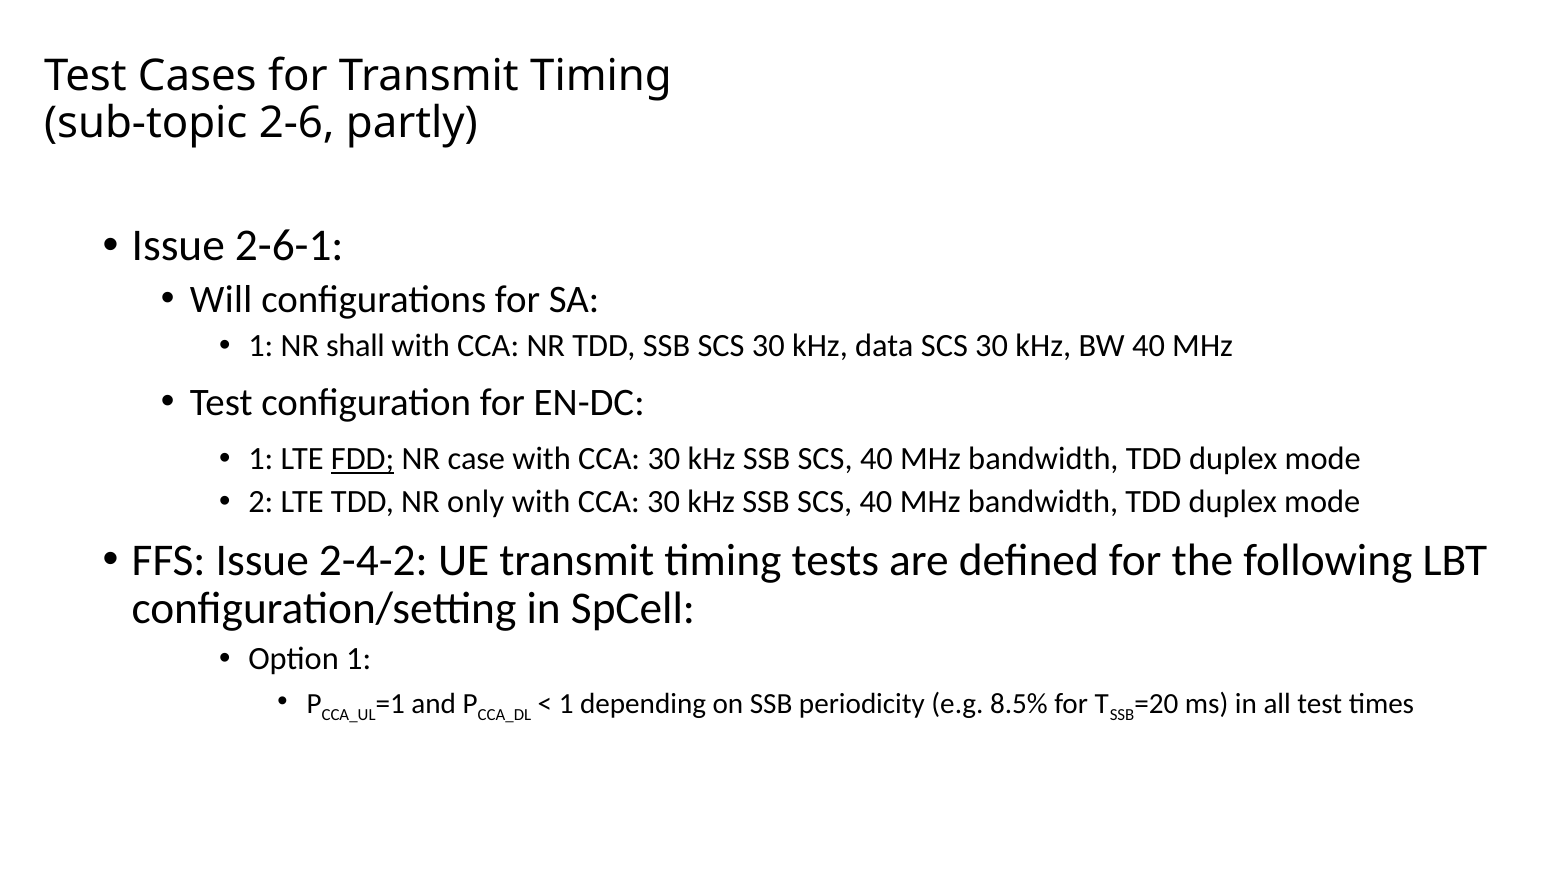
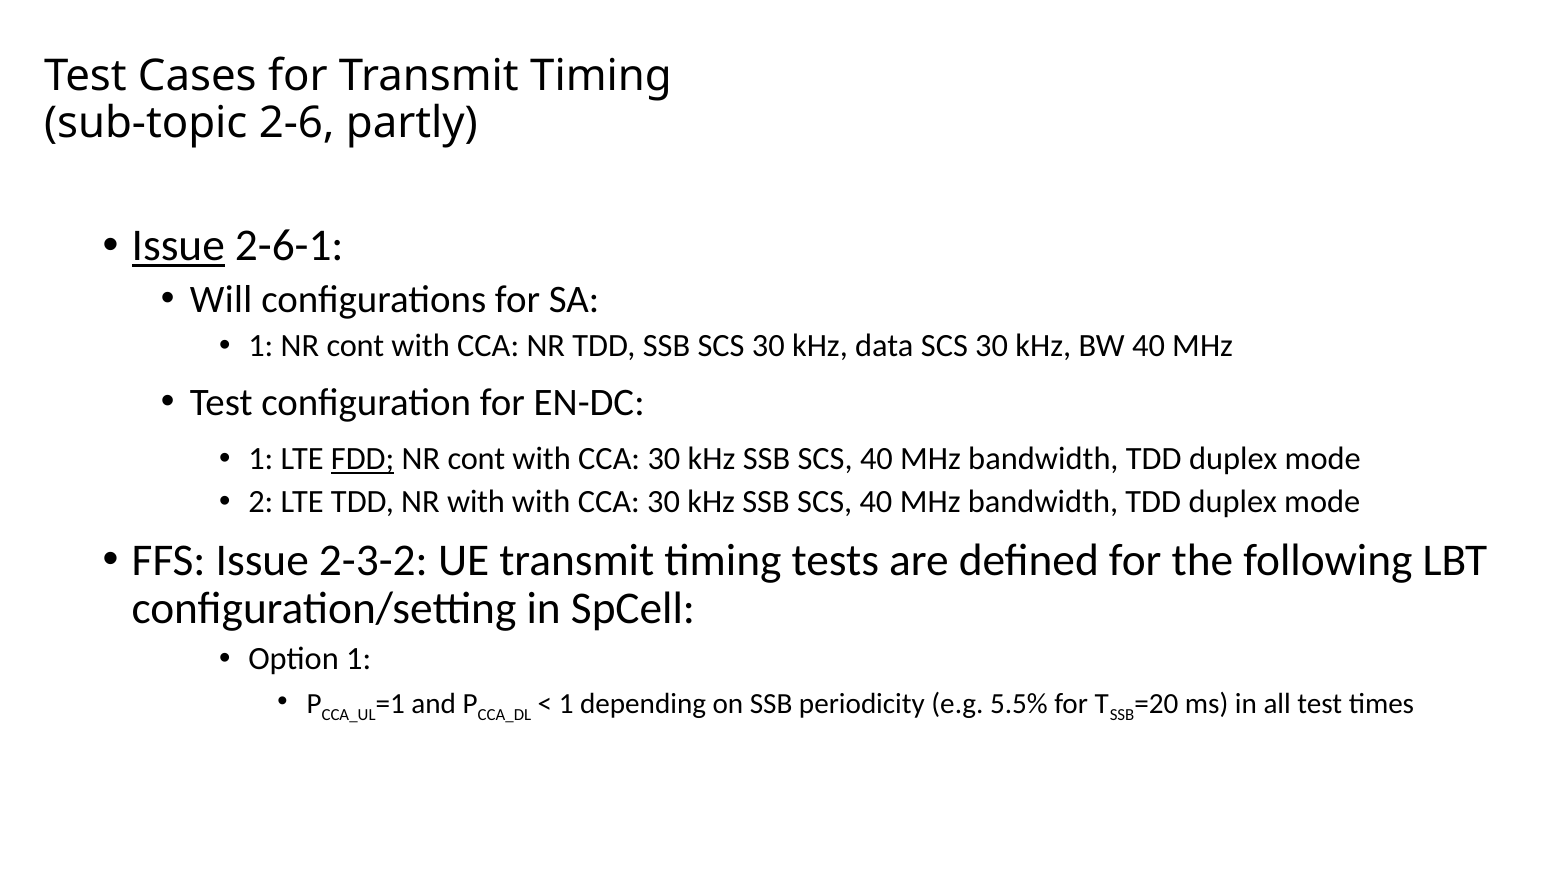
Issue underline: none -> present (178, 246)
1 NR shall: shall -> cont (355, 346)
case: case -> cont (476, 459)
NR only: only -> with (476, 502)
2-4-2: 2-4-2 -> 2-3-2 (373, 560)
8.5%: 8.5% -> 5.5% (1019, 704)
